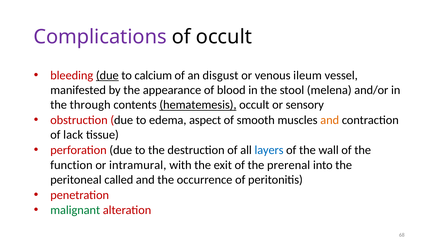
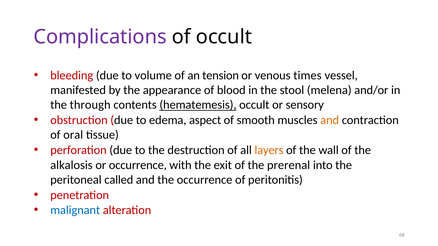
due underline: present -> none (107, 75)
calcium: calcium -> volume (153, 75)
disgust: disgust -> tension (221, 75)
ileum: ileum -> times (308, 75)
lack: lack -> oral (73, 135)
layers colour: blue -> orange (269, 150)
function: function -> alkalosis (71, 165)
or intramural: intramural -> occurrence (138, 165)
malignant colour: green -> blue (75, 211)
